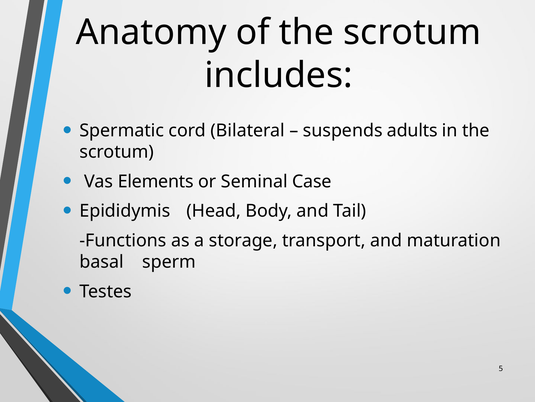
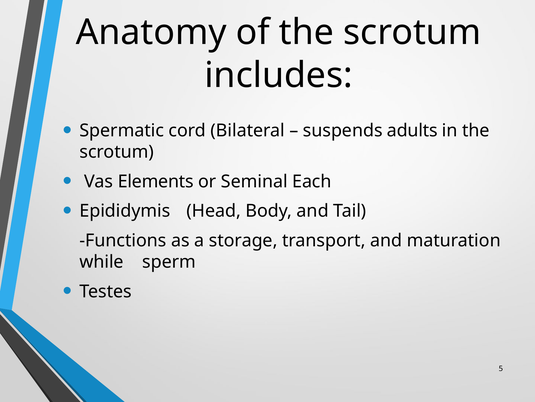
Case: Case -> Each (312, 181)
basal: basal -> while (102, 261)
